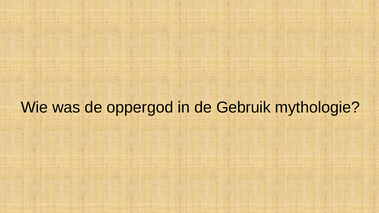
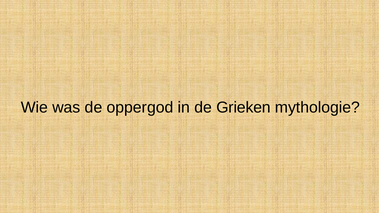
Gebruik: Gebruik -> Grieken (243, 108)
